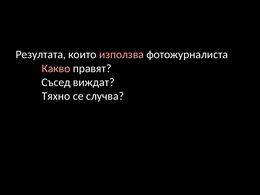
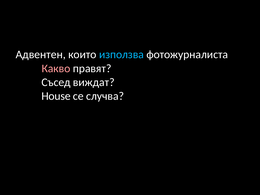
Резултата: Резултата -> Адвентен (41, 55)
използва colour: pink -> light blue (121, 55)
Тяхно: Тяхно -> House (56, 96)
